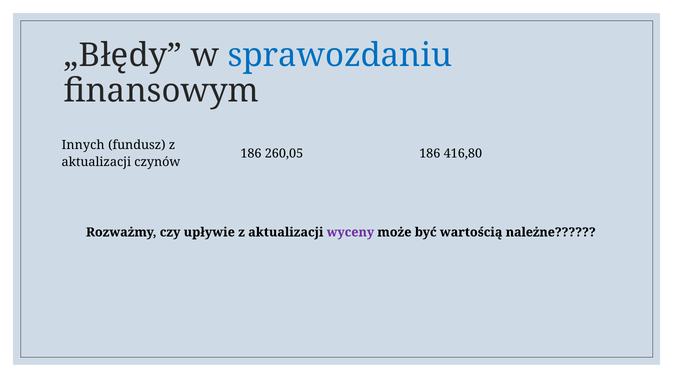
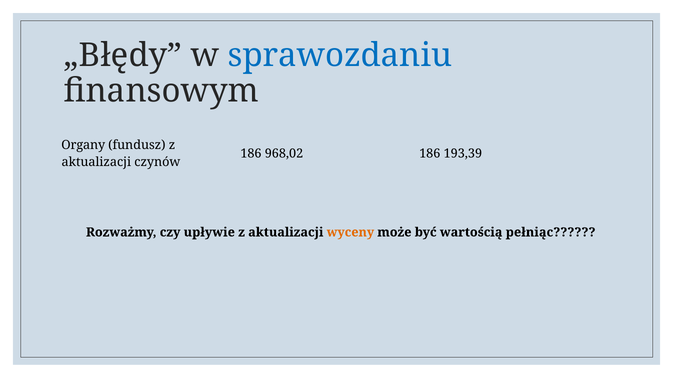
Innych: Innych -> Organy (83, 145)
260,05: 260,05 -> 968,02 (284, 154)
416,80: 416,80 -> 193,39 (463, 154)
wyceny colour: purple -> orange (350, 233)
należne: należne -> pełniąc (551, 233)
